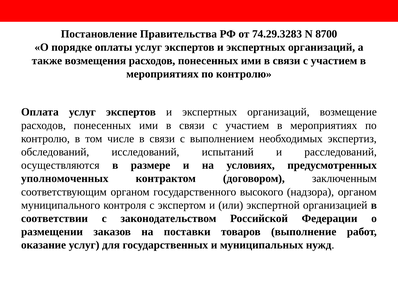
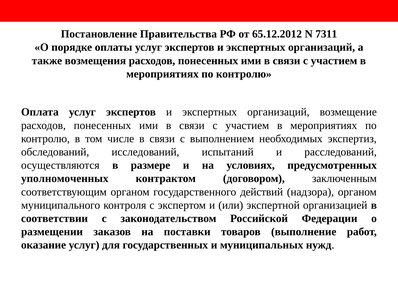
74.29.3283: 74.29.3283 -> 65.12.2012 (277, 34)
8700: 8700 -> 7311 (326, 34)
высокого: высокого -> действий (262, 192)
